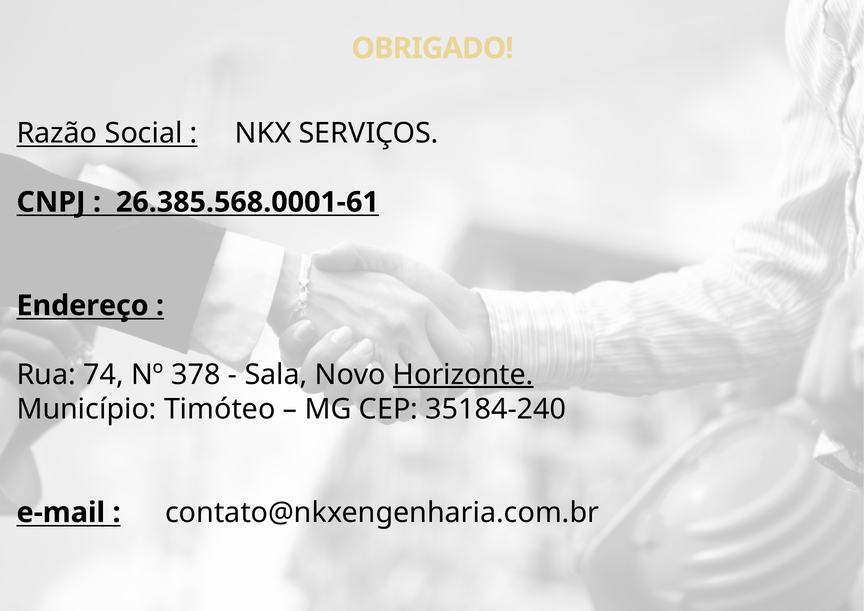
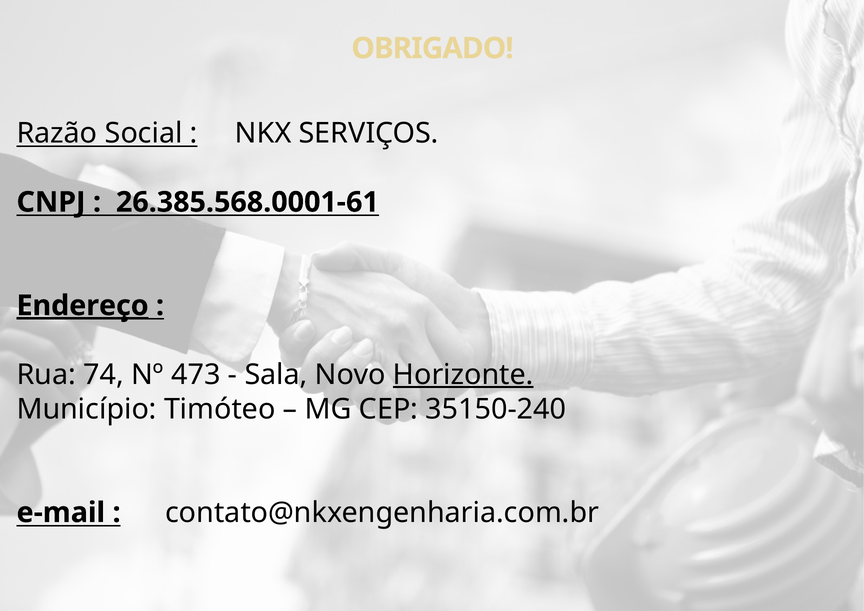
Endereço underline: none -> present (83, 306)
378: 378 -> 473 (196, 375)
35184-240: 35184-240 -> 35150-240 (496, 409)
